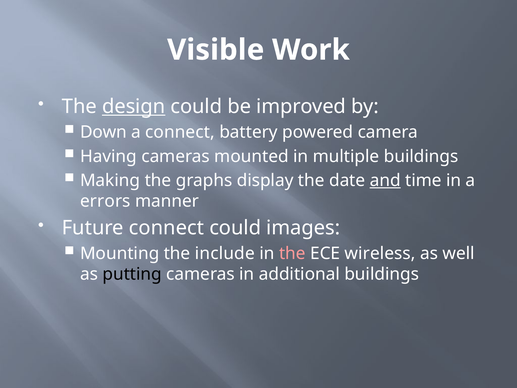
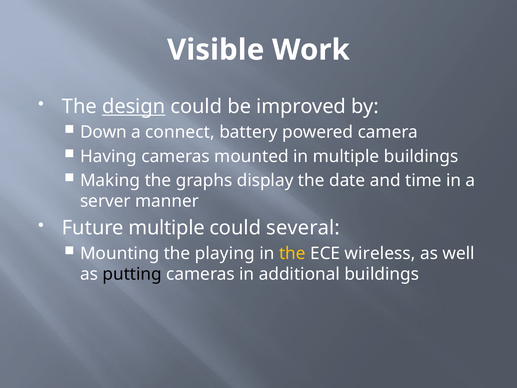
and underline: present -> none (385, 180)
errors: errors -> server (105, 201)
Future connect: connect -> multiple (167, 228)
images: images -> several (303, 228)
include: include -> playing (225, 253)
the colour: pink -> yellow (292, 253)
